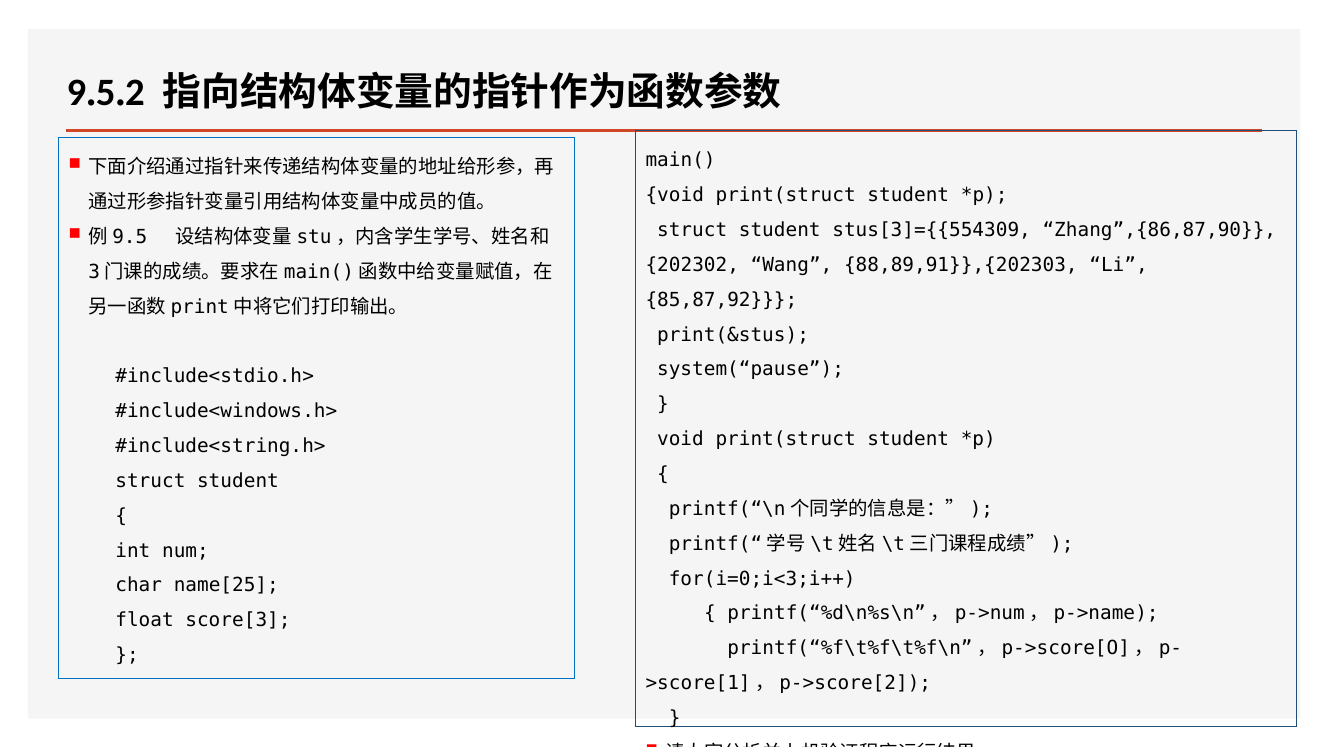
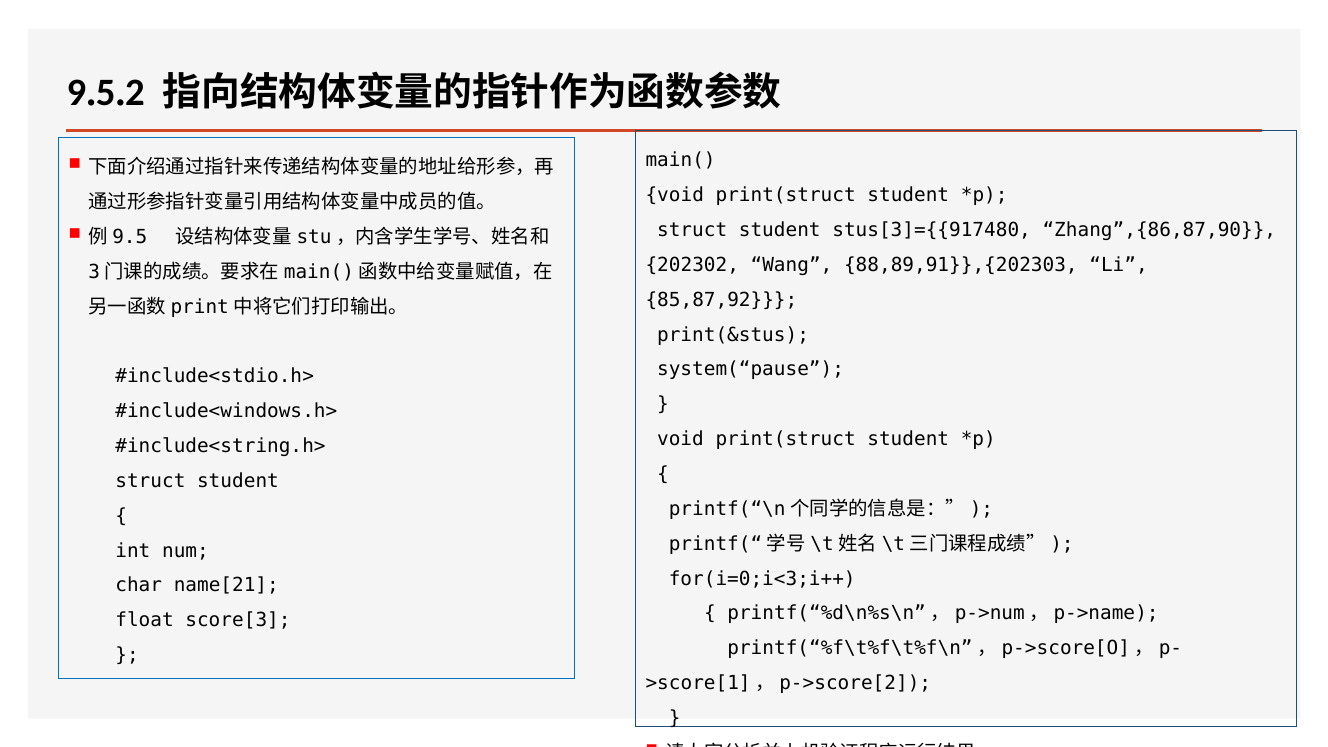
stus[3]={{554309: stus[3]={{554309 -> stus[3]={{917480 (932, 230)
name[25: name[25 -> name[21 (226, 586)
